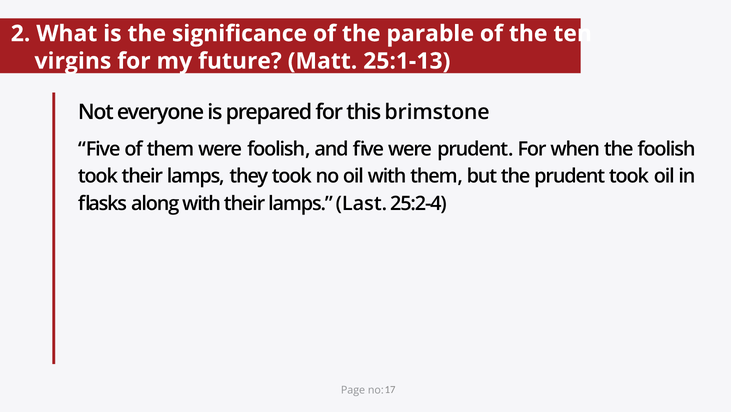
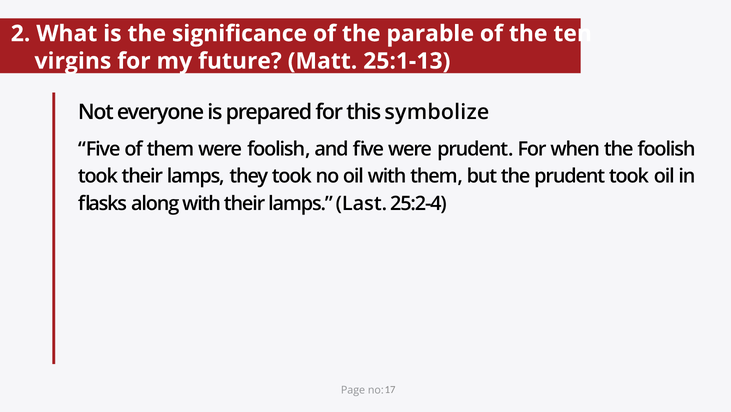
brimstone: brimstone -> symbolize (437, 112)
